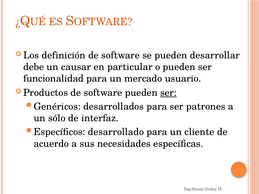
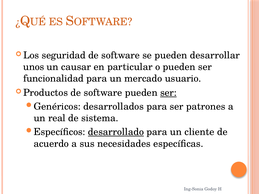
definición: definición -> seguridad (64, 55)
debe: debe -> unos (34, 67)
sólo: sólo -> real (57, 118)
interfaz: interfaz -> sistema (100, 118)
desarrollado underline: none -> present (116, 132)
